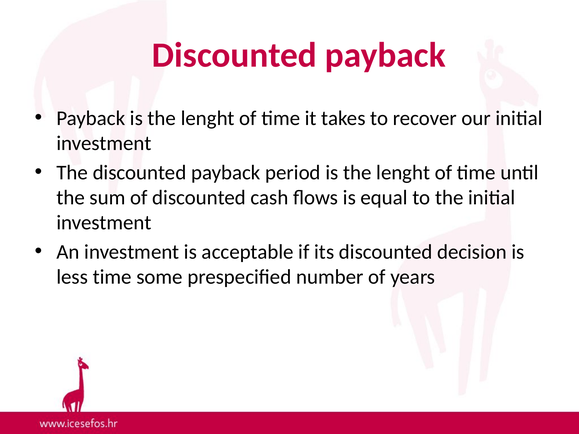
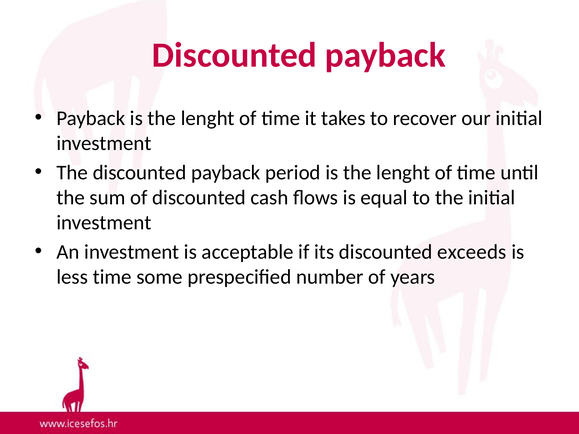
decision: decision -> exceeds (472, 252)
